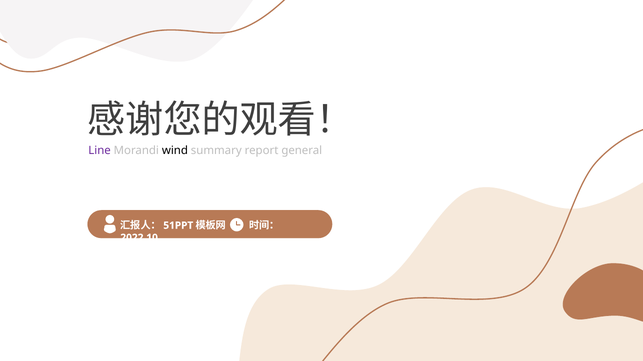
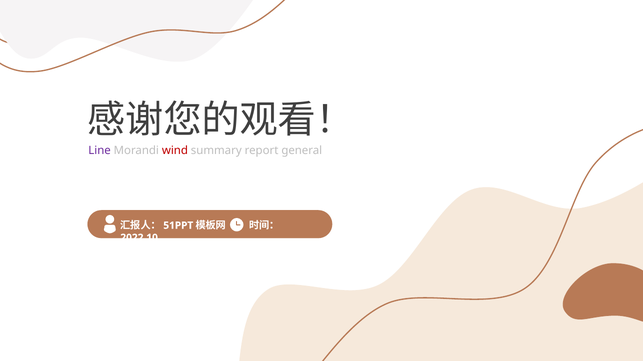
wind colour: black -> red (175, 151)
